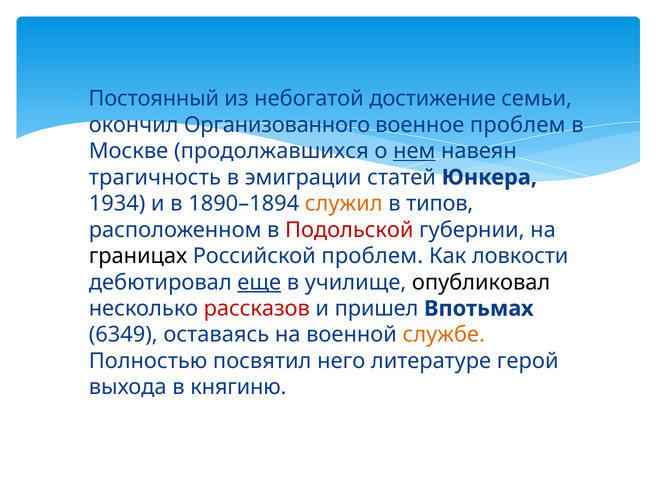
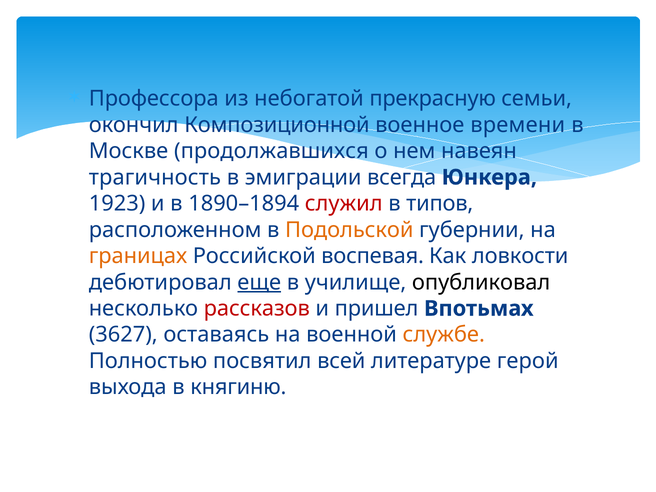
Постоянный: Постоянный -> Профессора (154, 99)
достижение: достижение -> прекрасную (433, 99)
Организованного: Организованного -> Композиционной (277, 125)
военное проблем: проблем -> времени (518, 125)
нем underline: present -> none (414, 151)
статей: статей -> всегда (402, 177)
1934: 1934 -> 1923 (117, 204)
служил colour: orange -> red (344, 204)
Подольской colour: red -> orange (349, 230)
границах colour: black -> orange (138, 256)
Российской проблем: проблем -> воспевая (373, 256)
6349: 6349 -> 3627 (123, 335)
него: него -> всей (341, 361)
